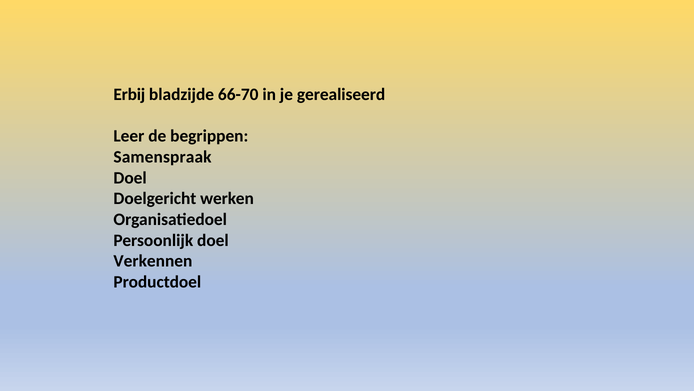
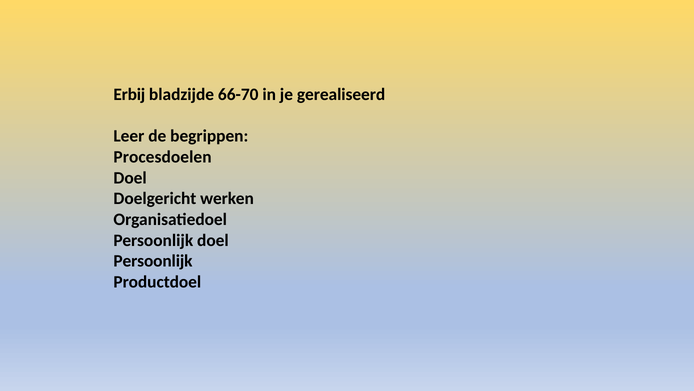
Samenspraak: Samenspraak -> Procesdoelen (163, 157)
Verkennen: Verkennen -> Persoonlijk (153, 261)
